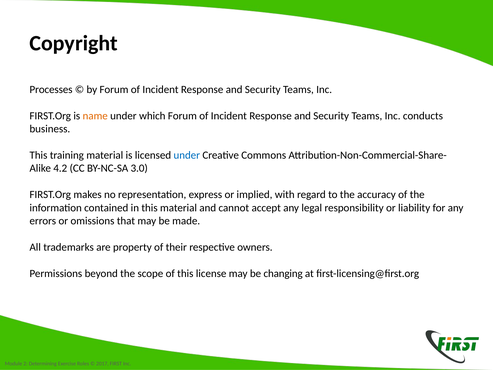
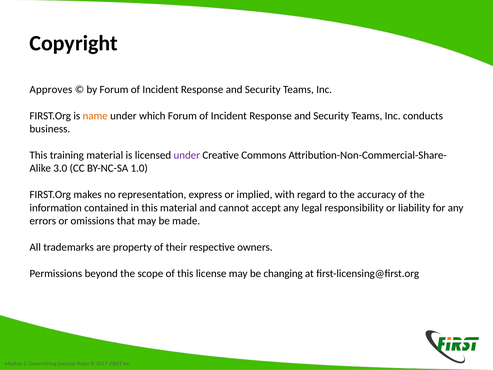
Processes: Processes -> Approves (51, 90)
under colour: blue -> purple (187, 155)
4.2: 4.2 -> 3.0 (60, 168)
3.0: 3.0 -> 1.0 (139, 168)
